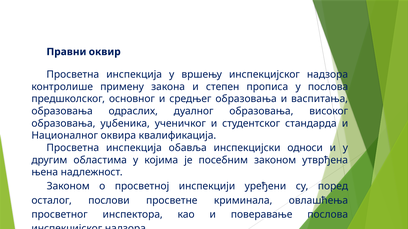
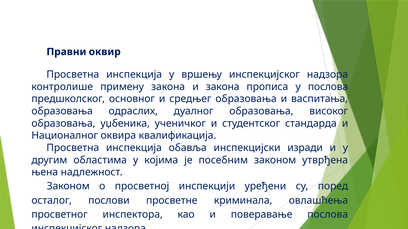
и степен: степен -> закона (223, 87)
односи: односи -> изради (305, 148)
